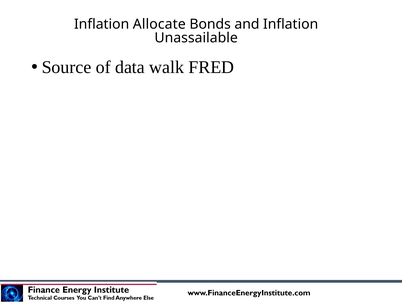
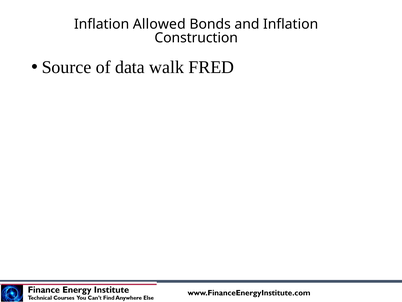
Allocate: Allocate -> Allowed (159, 24)
Unassailable: Unassailable -> Construction (196, 38)
